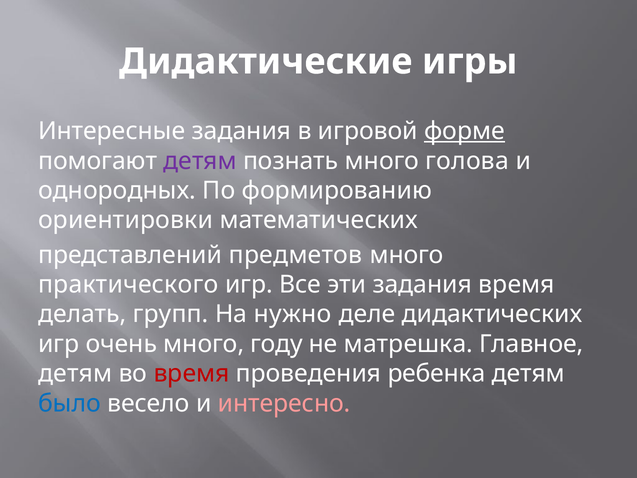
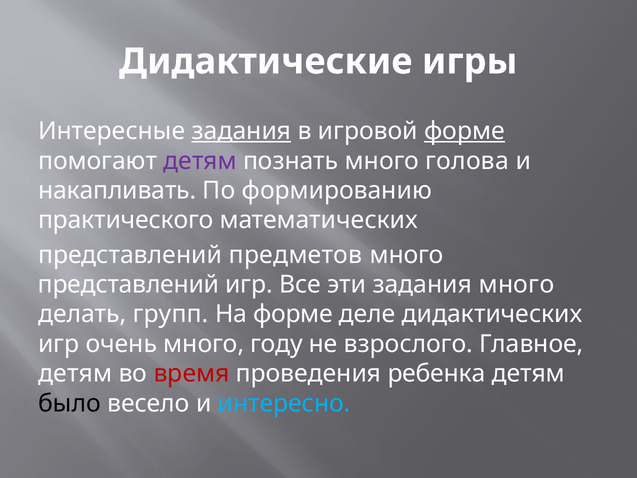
задания underline: none -> present (241, 131)
однородных: однородных -> накапливать (117, 190)
ориентировки: ориентировки -> практического (126, 220)
практического: практического -> представлений (129, 284)
задания время: время -> много (517, 284)
На нужно: нужно -> форме (293, 314)
матрешка: матрешка -> взрослого (409, 344)
было colour: blue -> black (69, 403)
интересно colour: pink -> light blue (284, 403)
